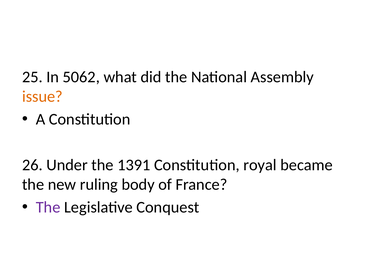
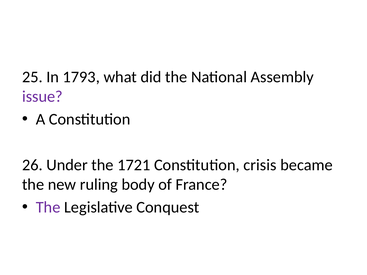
5062: 5062 -> 1793 (81, 77)
issue colour: orange -> purple (42, 97)
1391: 1391 -> 1721 (134, 165)
royal: royal -> crisis (260, 165)
